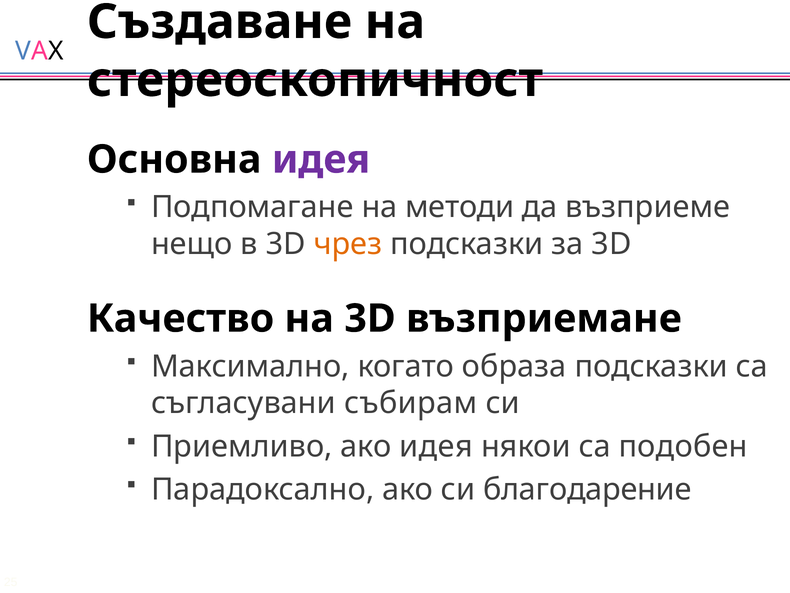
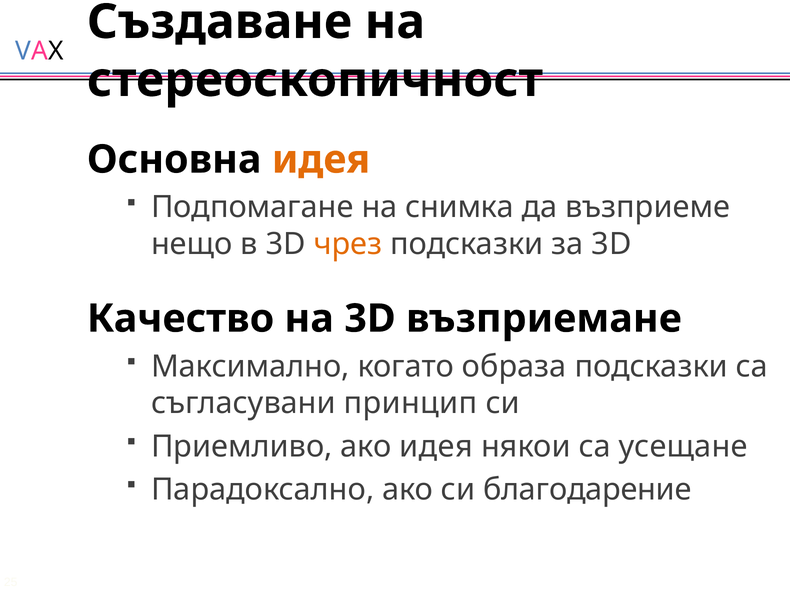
идея colour: purple -> orange (321, 159)
методи: методи -> снимка (460, 207)
събирам: събирам -> принцип (411, 403)
подобен: подобен -> усещане (683, 446)
